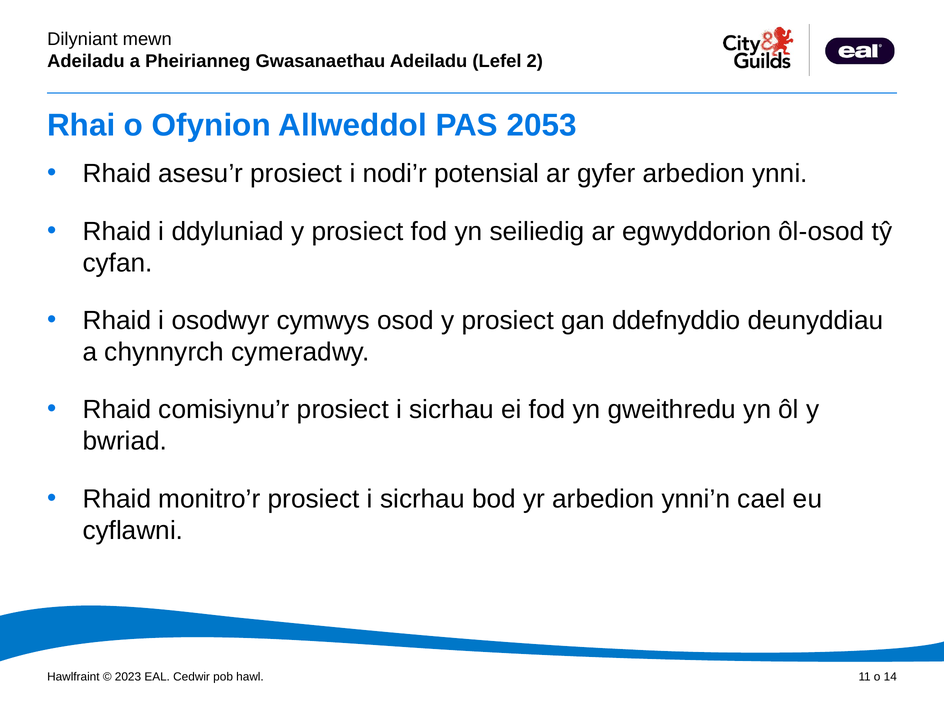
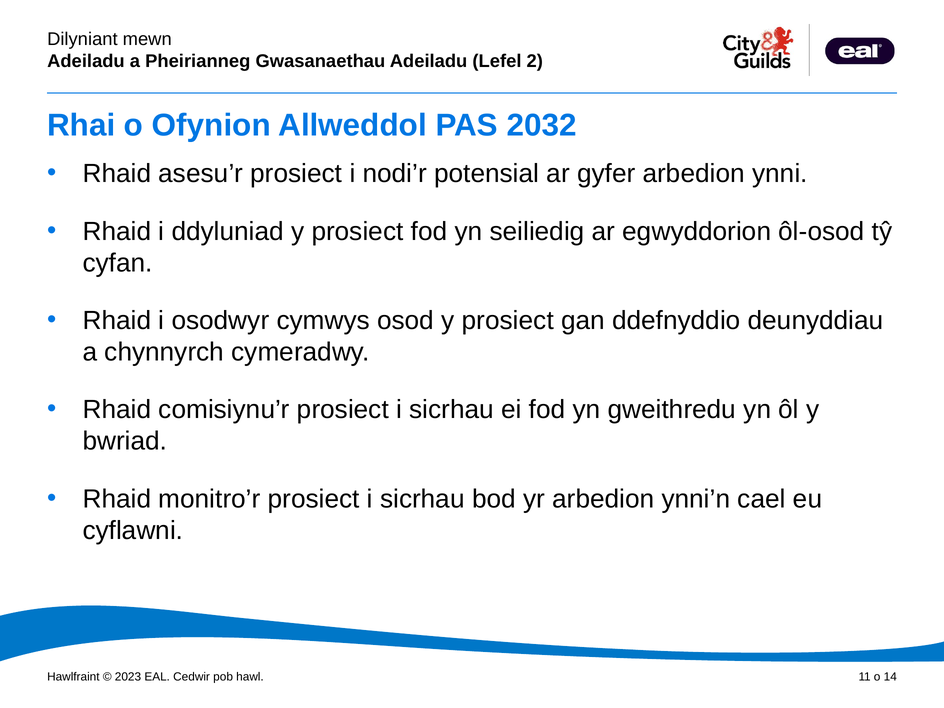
2053: 2053 -> 2032 (542, 125)
